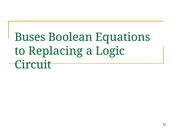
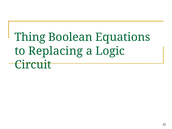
Buses: Buses -> Thing (30, 37)
